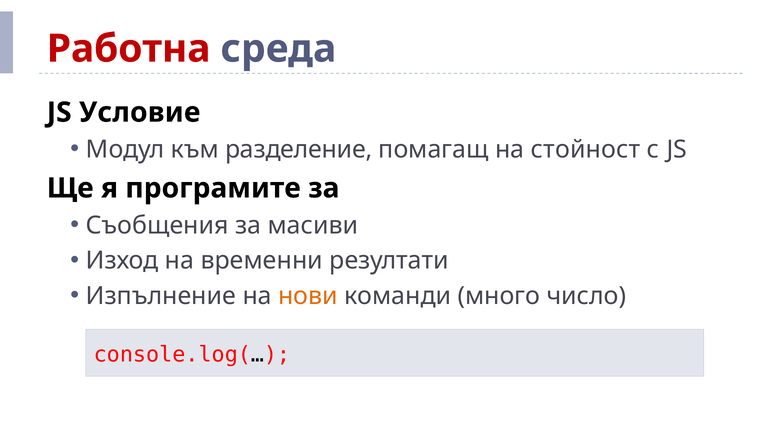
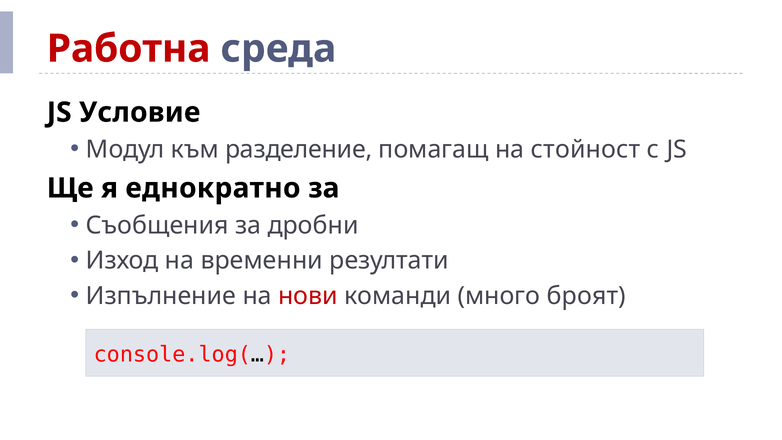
програмите: програмите -> еднократно (213, 188)
масиви: масиви -> дробни (313, 225)
нови colour: orange -> red (308, 296)
число: число -> броят (586, 296)
